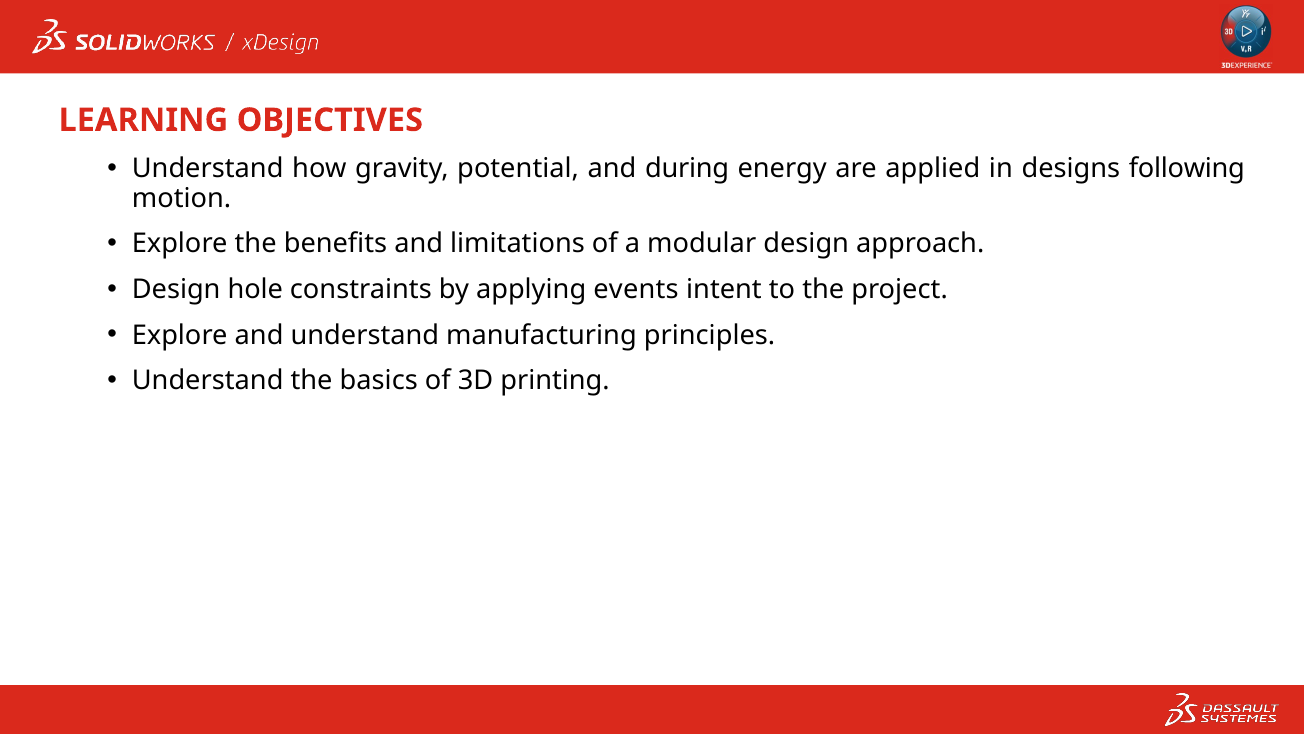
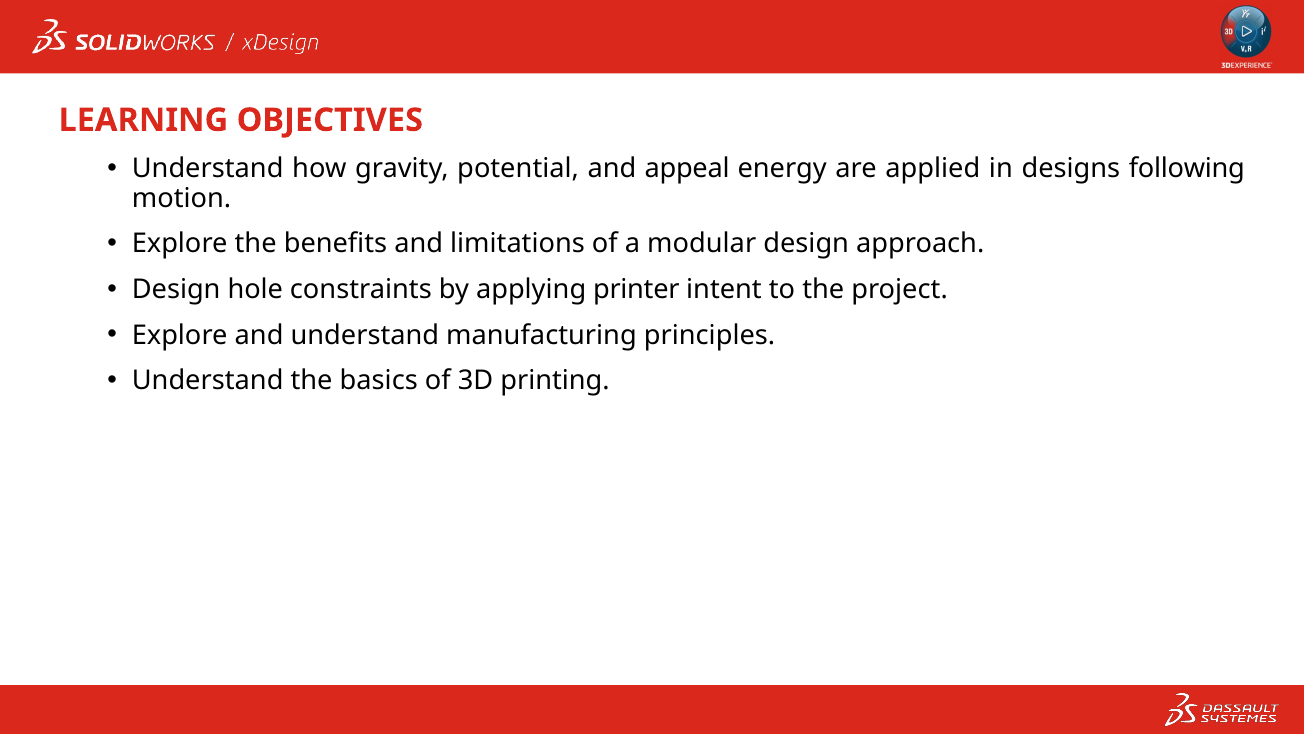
during: during -> appeal (687, 169)
events: events -> printer (636, 289)
